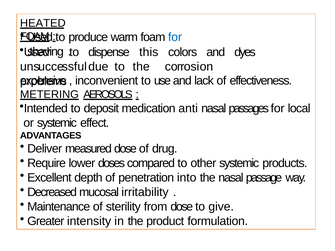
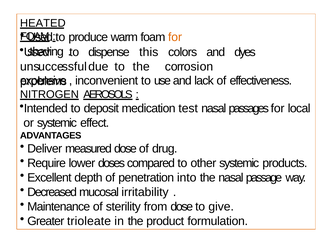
for colour: blue -> orange (175, 37)
METERING: METERING -> NITROGEN (49, 95)
anti: anti -> test (188, 109)
intensity: intensity -> trioleate (89, 221)
